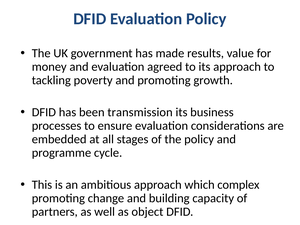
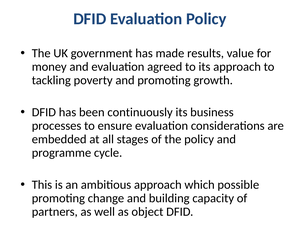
transmission: transmission -> continuously (140, 112)
complex: complex -> possible (238, 185)
